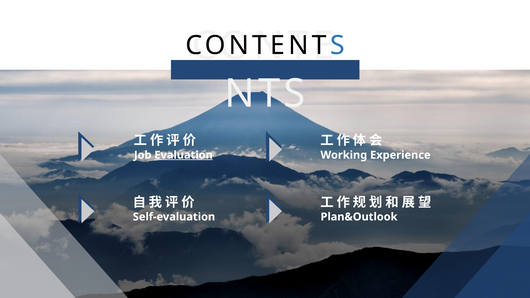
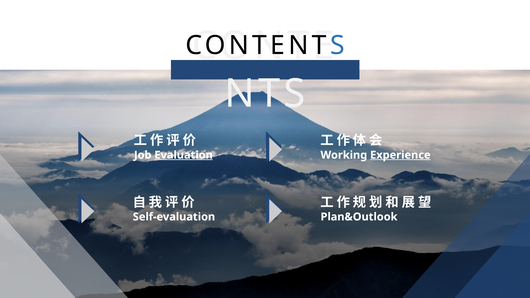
Experience underline: none -> present (400, 155)
